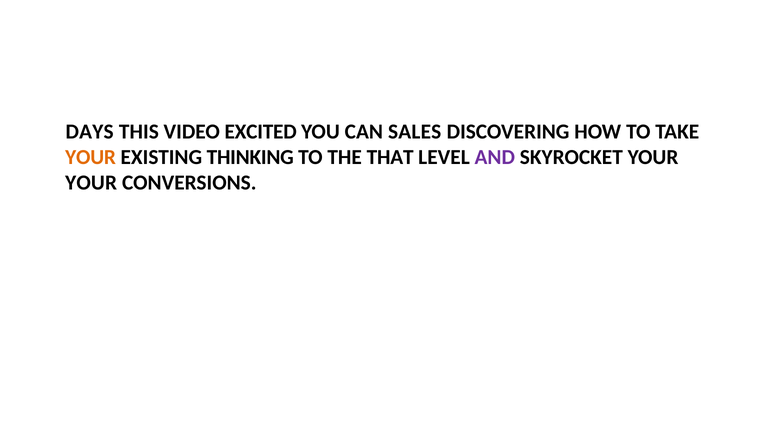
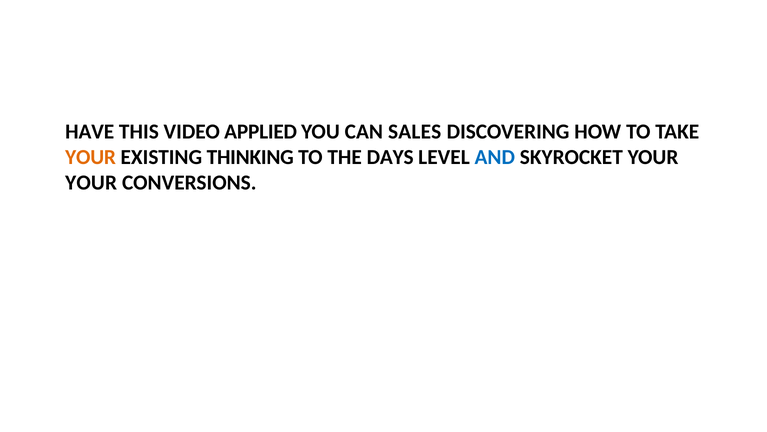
DAYS: DAYS -> HAVE (90, 132)
EXCITED: EXCITED -> APPLIED (261, 132)
THAT: THAT -> DAYS (390, 157)
AND colour: purple -> blue (495, 157)
